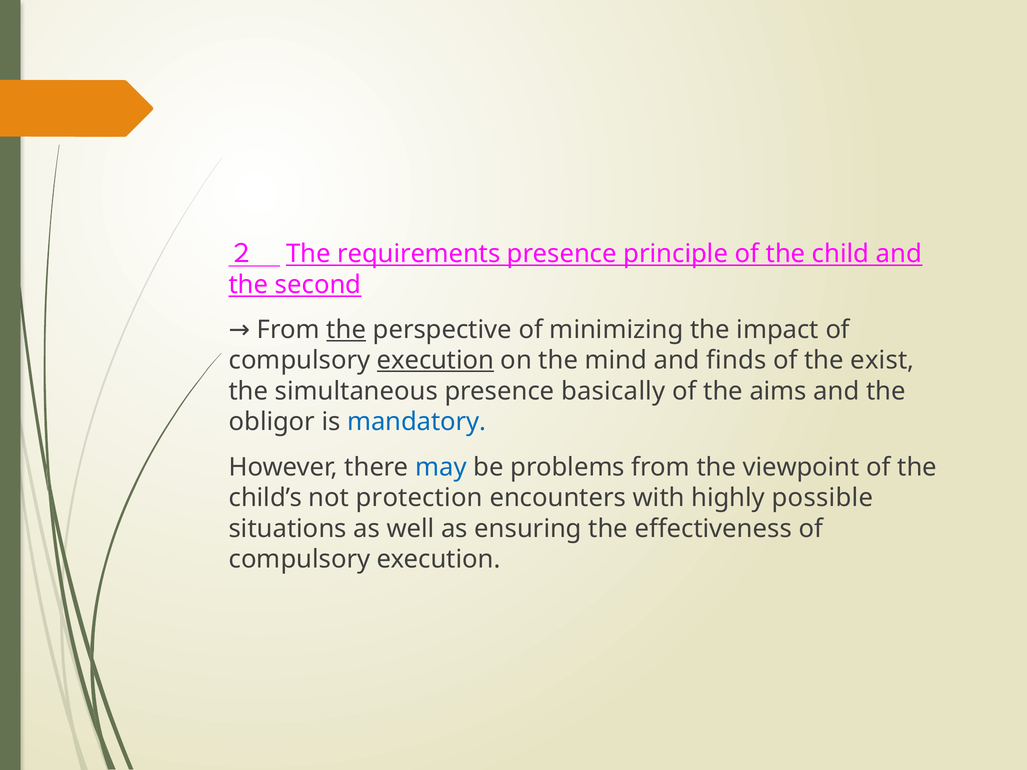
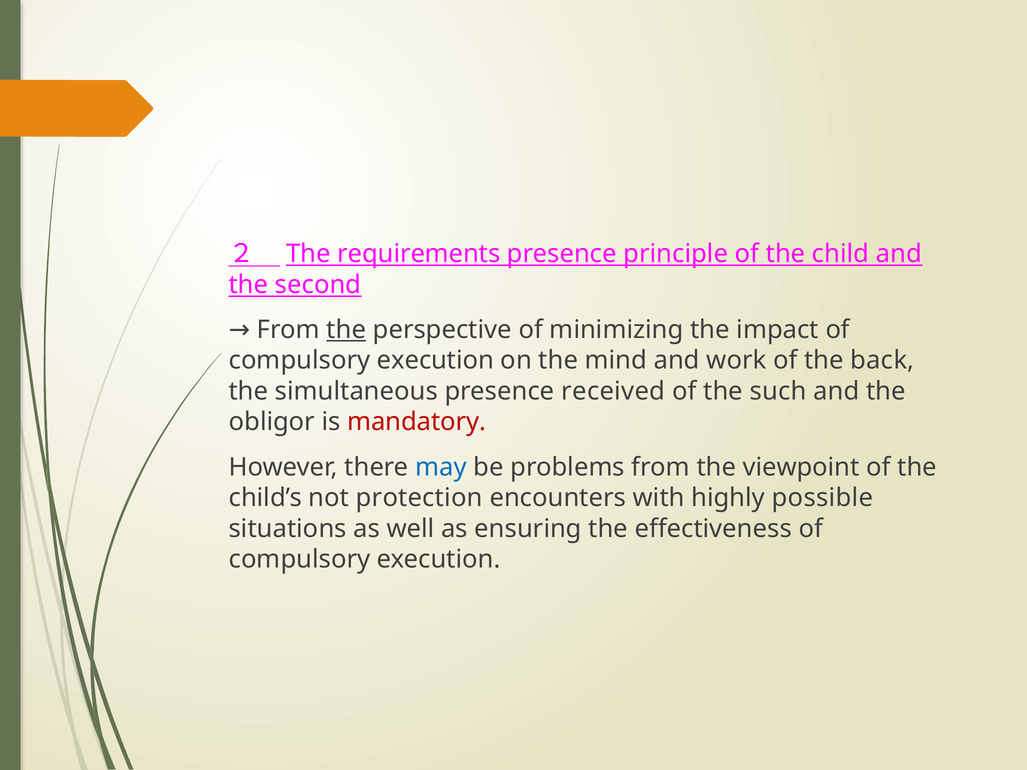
execution underline: present -> none (435, 361)
finds: finds -> work (736, 361)
exist: exist -> back (882, 361)
basically: basically -> received (613, 391)
aims: aims -> such (778, 391)
mandatory colour: blue -> red (417, 422)
